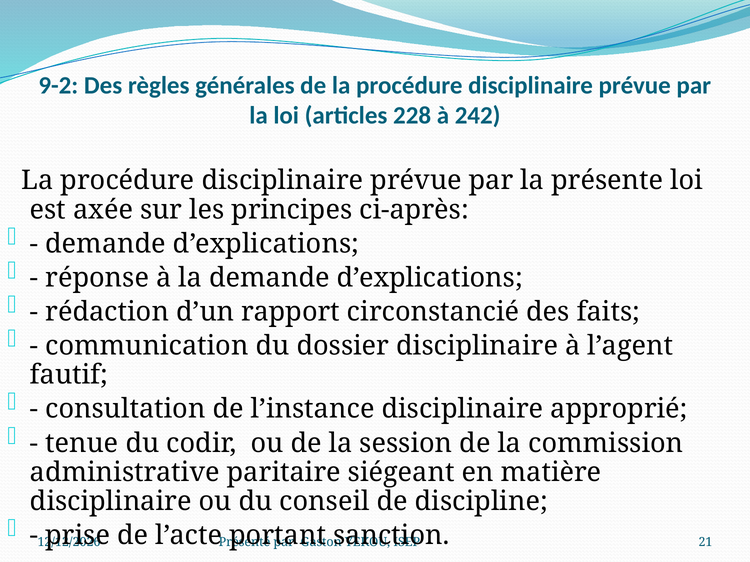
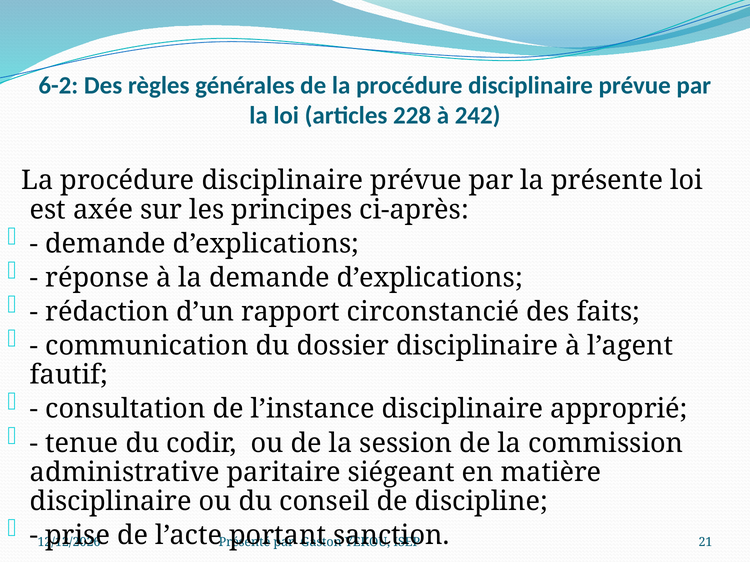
9-2: 9-2 -> 6-2 (58, 86)
